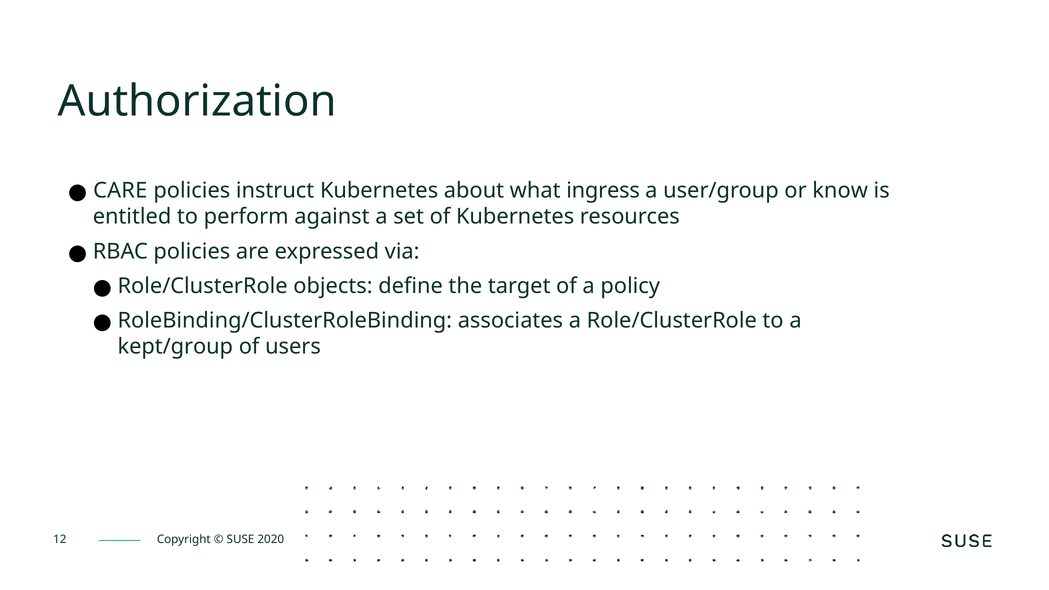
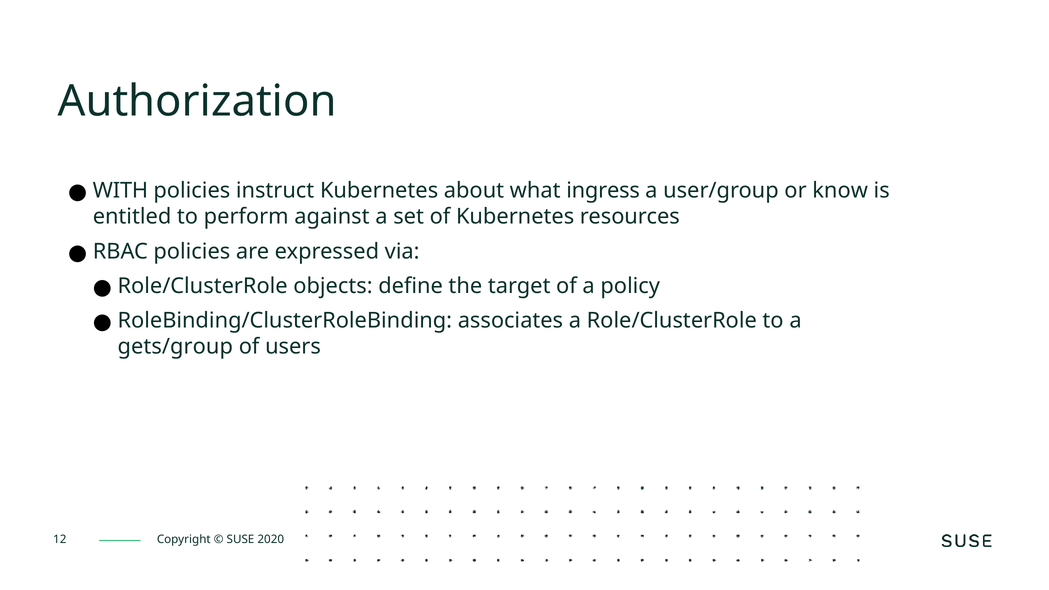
CARE: CARE -> WITH (120, 191)
kept/group: kept/group -> gets/group (175, 347)
